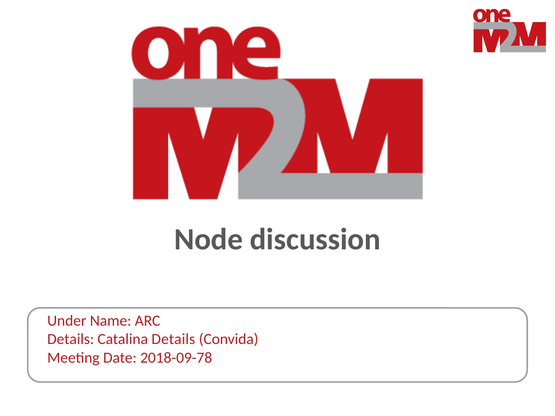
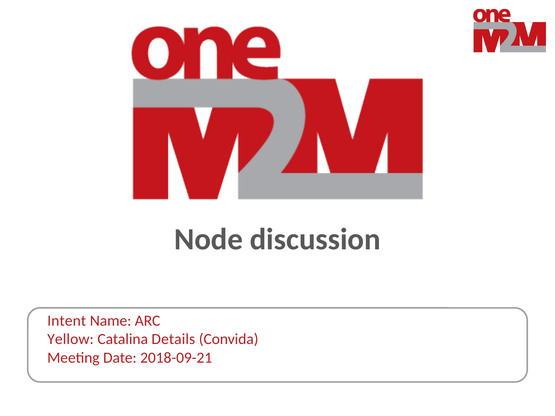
Under: Under -> Intent (67, 321)
Details: Details -> Yellow (71, 339)
2018-09-78: 2018-09-78 -> 2018-09-21 (176, 358)
